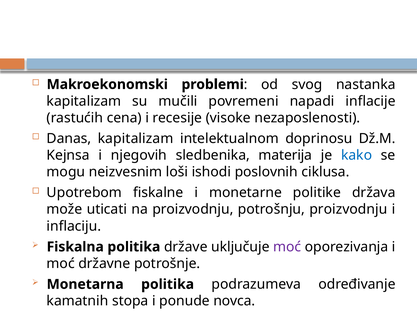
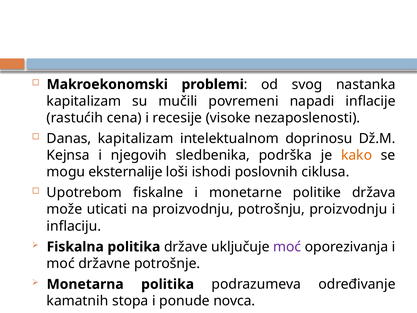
materija: materija -> podrška (285, 155)
kako colour: blue -> orange (357, 155)
neizvesnim: neizvesnim -> eksternalije (126, 172)
